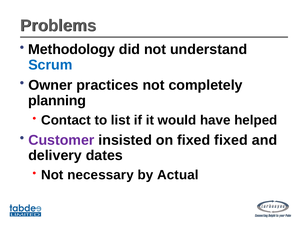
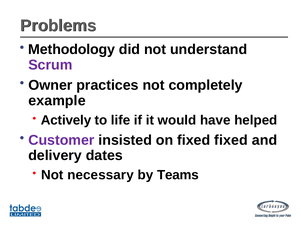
Scrum colour: blue -> purple (50, 65)
planning: planning -> example (57, 100)
Contact: Contact -> Actively (66, 120)
list: list -> life (121, 120)
Actual: Actual -> Teams (178, 175)
